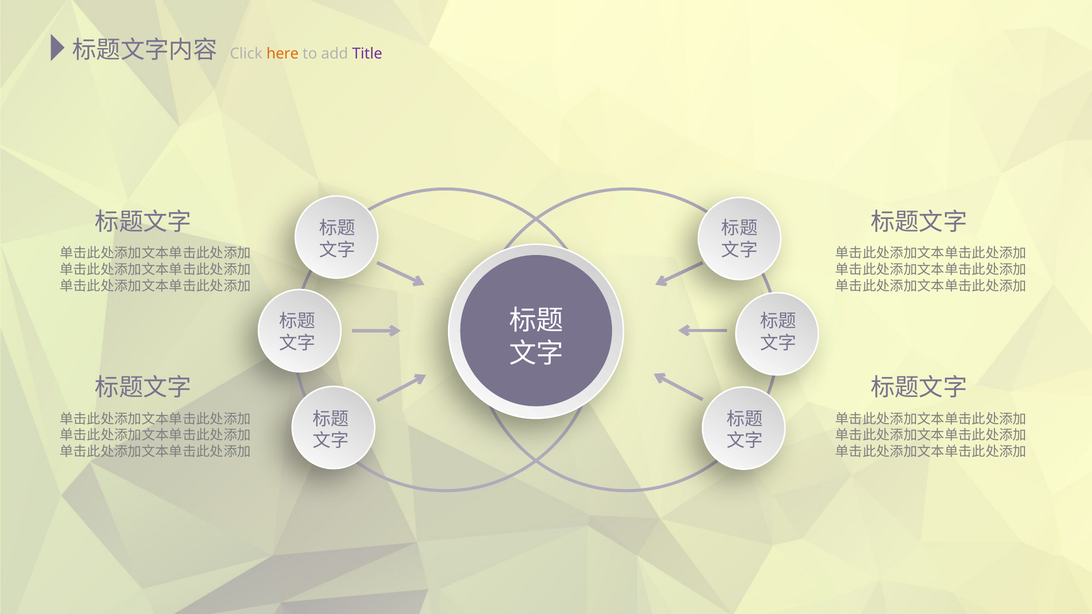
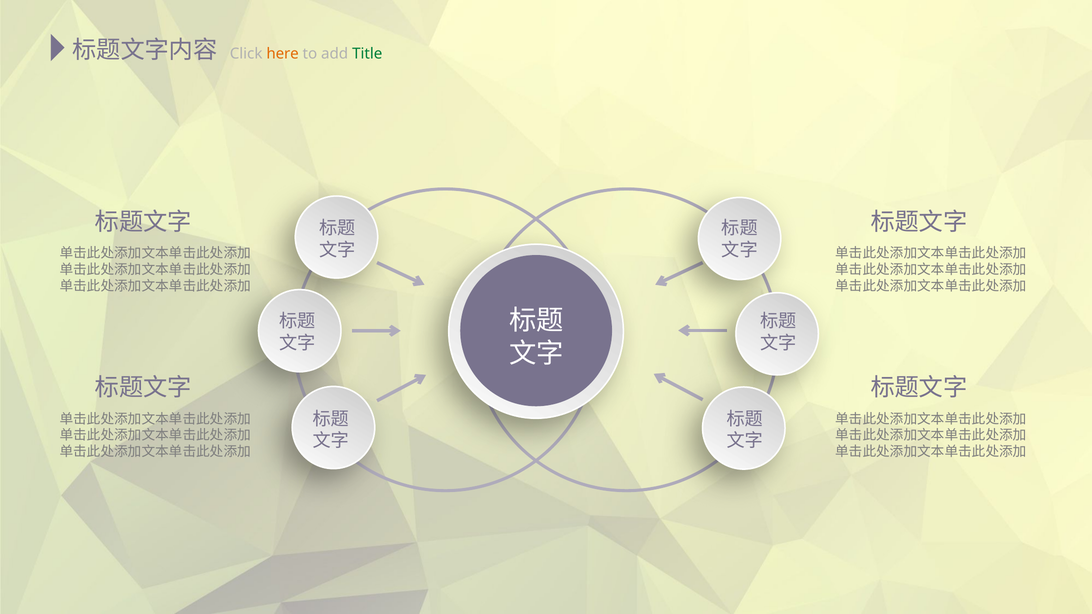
Title colour: purple -> green (367, 54)
